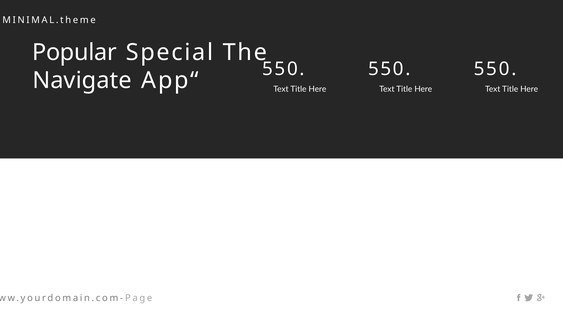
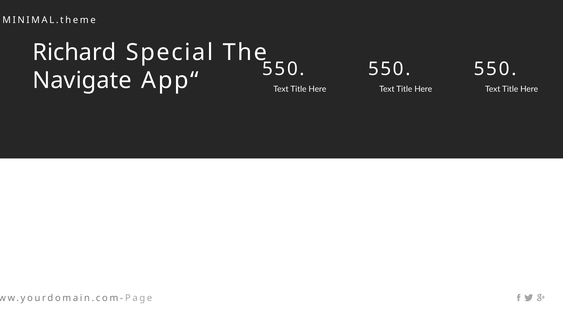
Popular: Popular -> Richard (74, 52)
